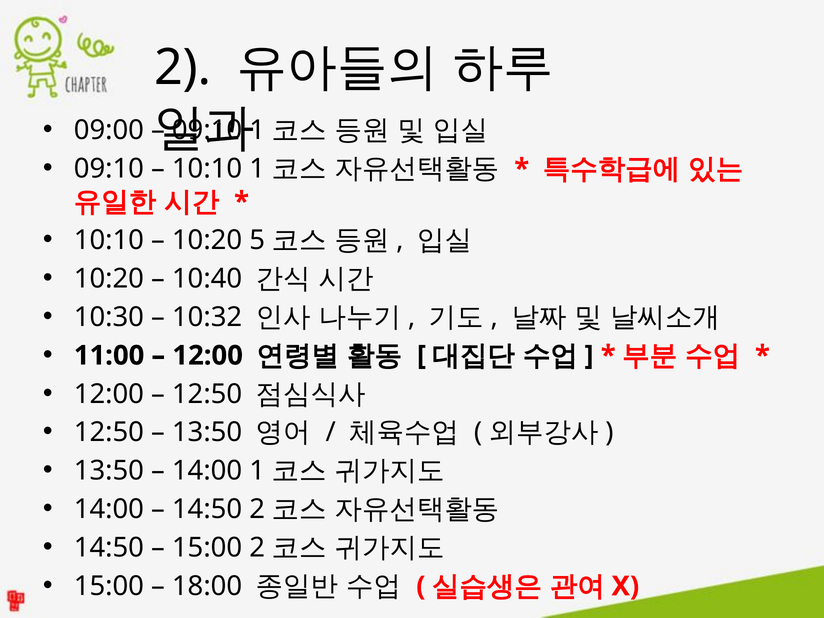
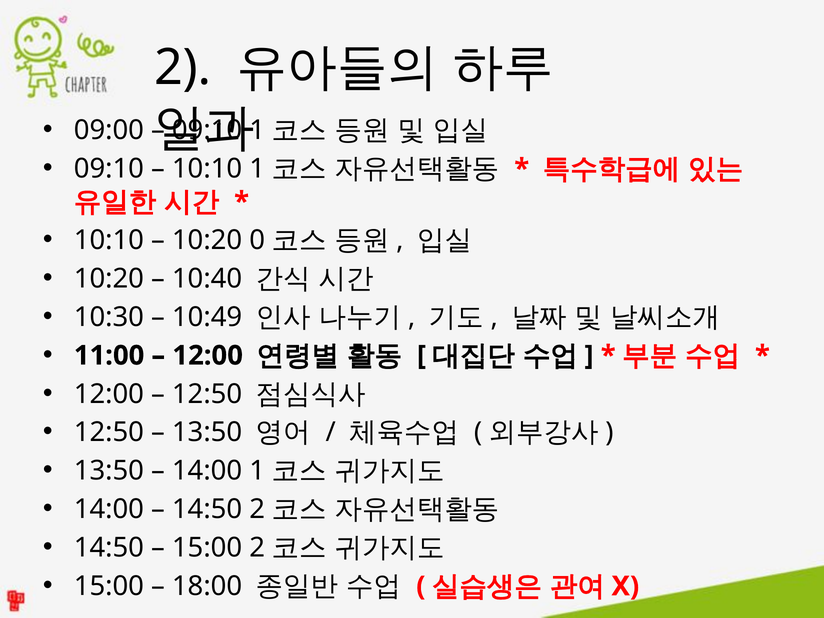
5: 5 -> 0 (257, 240)
10:32: 10:32 -> 10:49 (207, 317)
